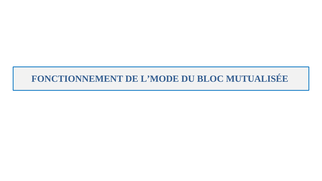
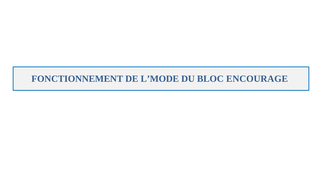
MUTUALISÉE: MUTUALISÉE -> ENCOURAGE (257, 79)
